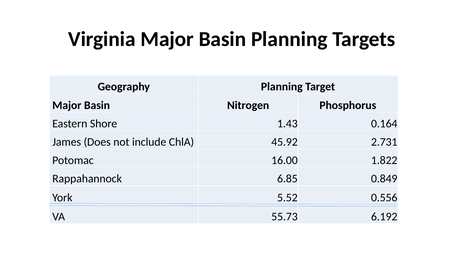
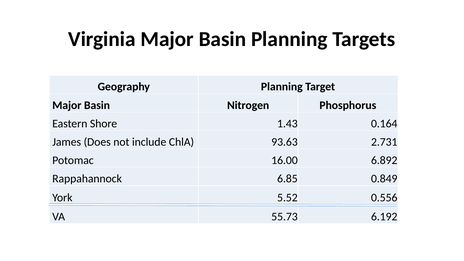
45.92: 45.92 -> 93.63 (285, 142)
1.822: 1.822 -> 6.892 (384, 160)
